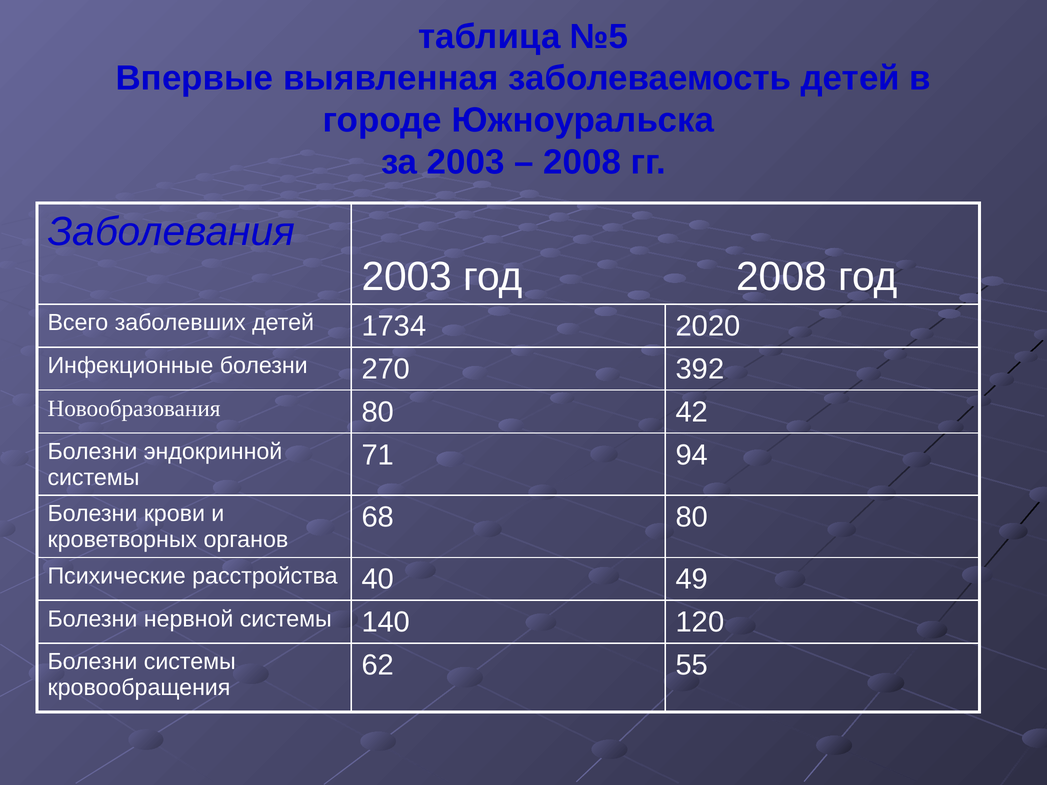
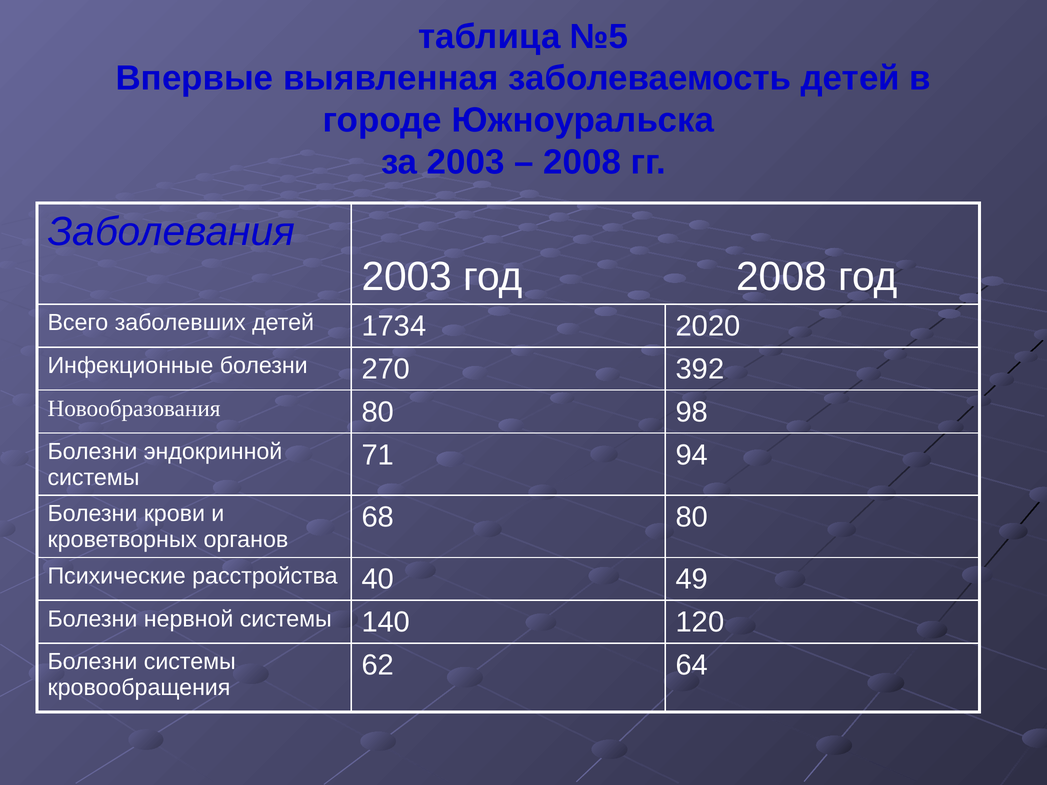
42: 42 -> 98 (692, 412)
55: 55 -> 64 (692, 665)
